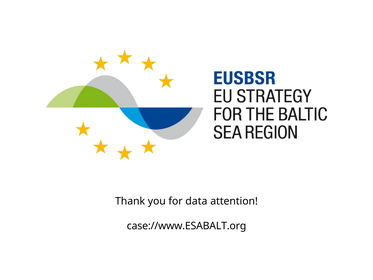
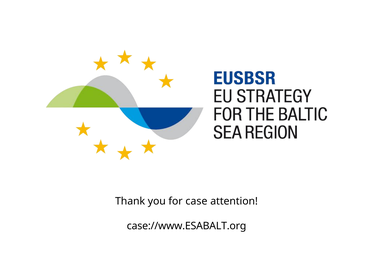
data: data -> case (196, 201)
